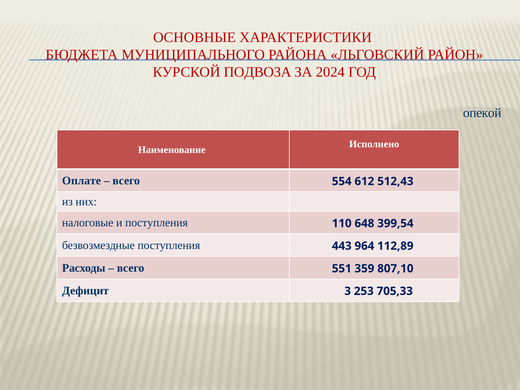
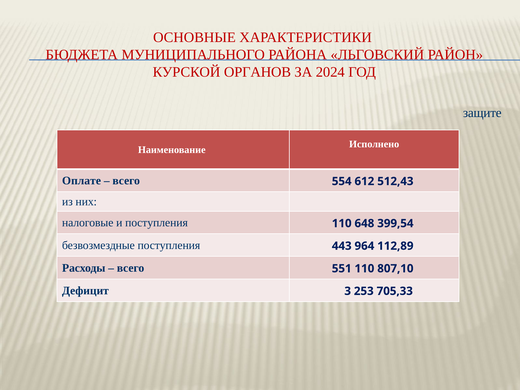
ПОДВОЗА: ПОДВОЗА -> ОРГАНОВ (257, 72)
опекой: опекой -> защите (482, 113)
551 359: 359 -> 110 (364, 269)
